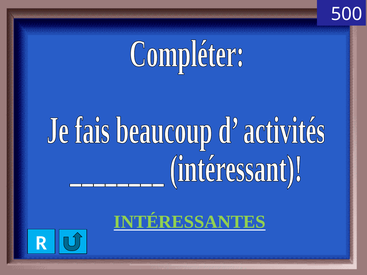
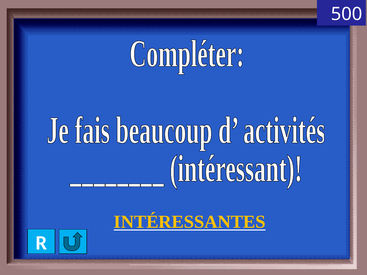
INTÉRESSANTES colour: light green -> yellow (190, 222)
